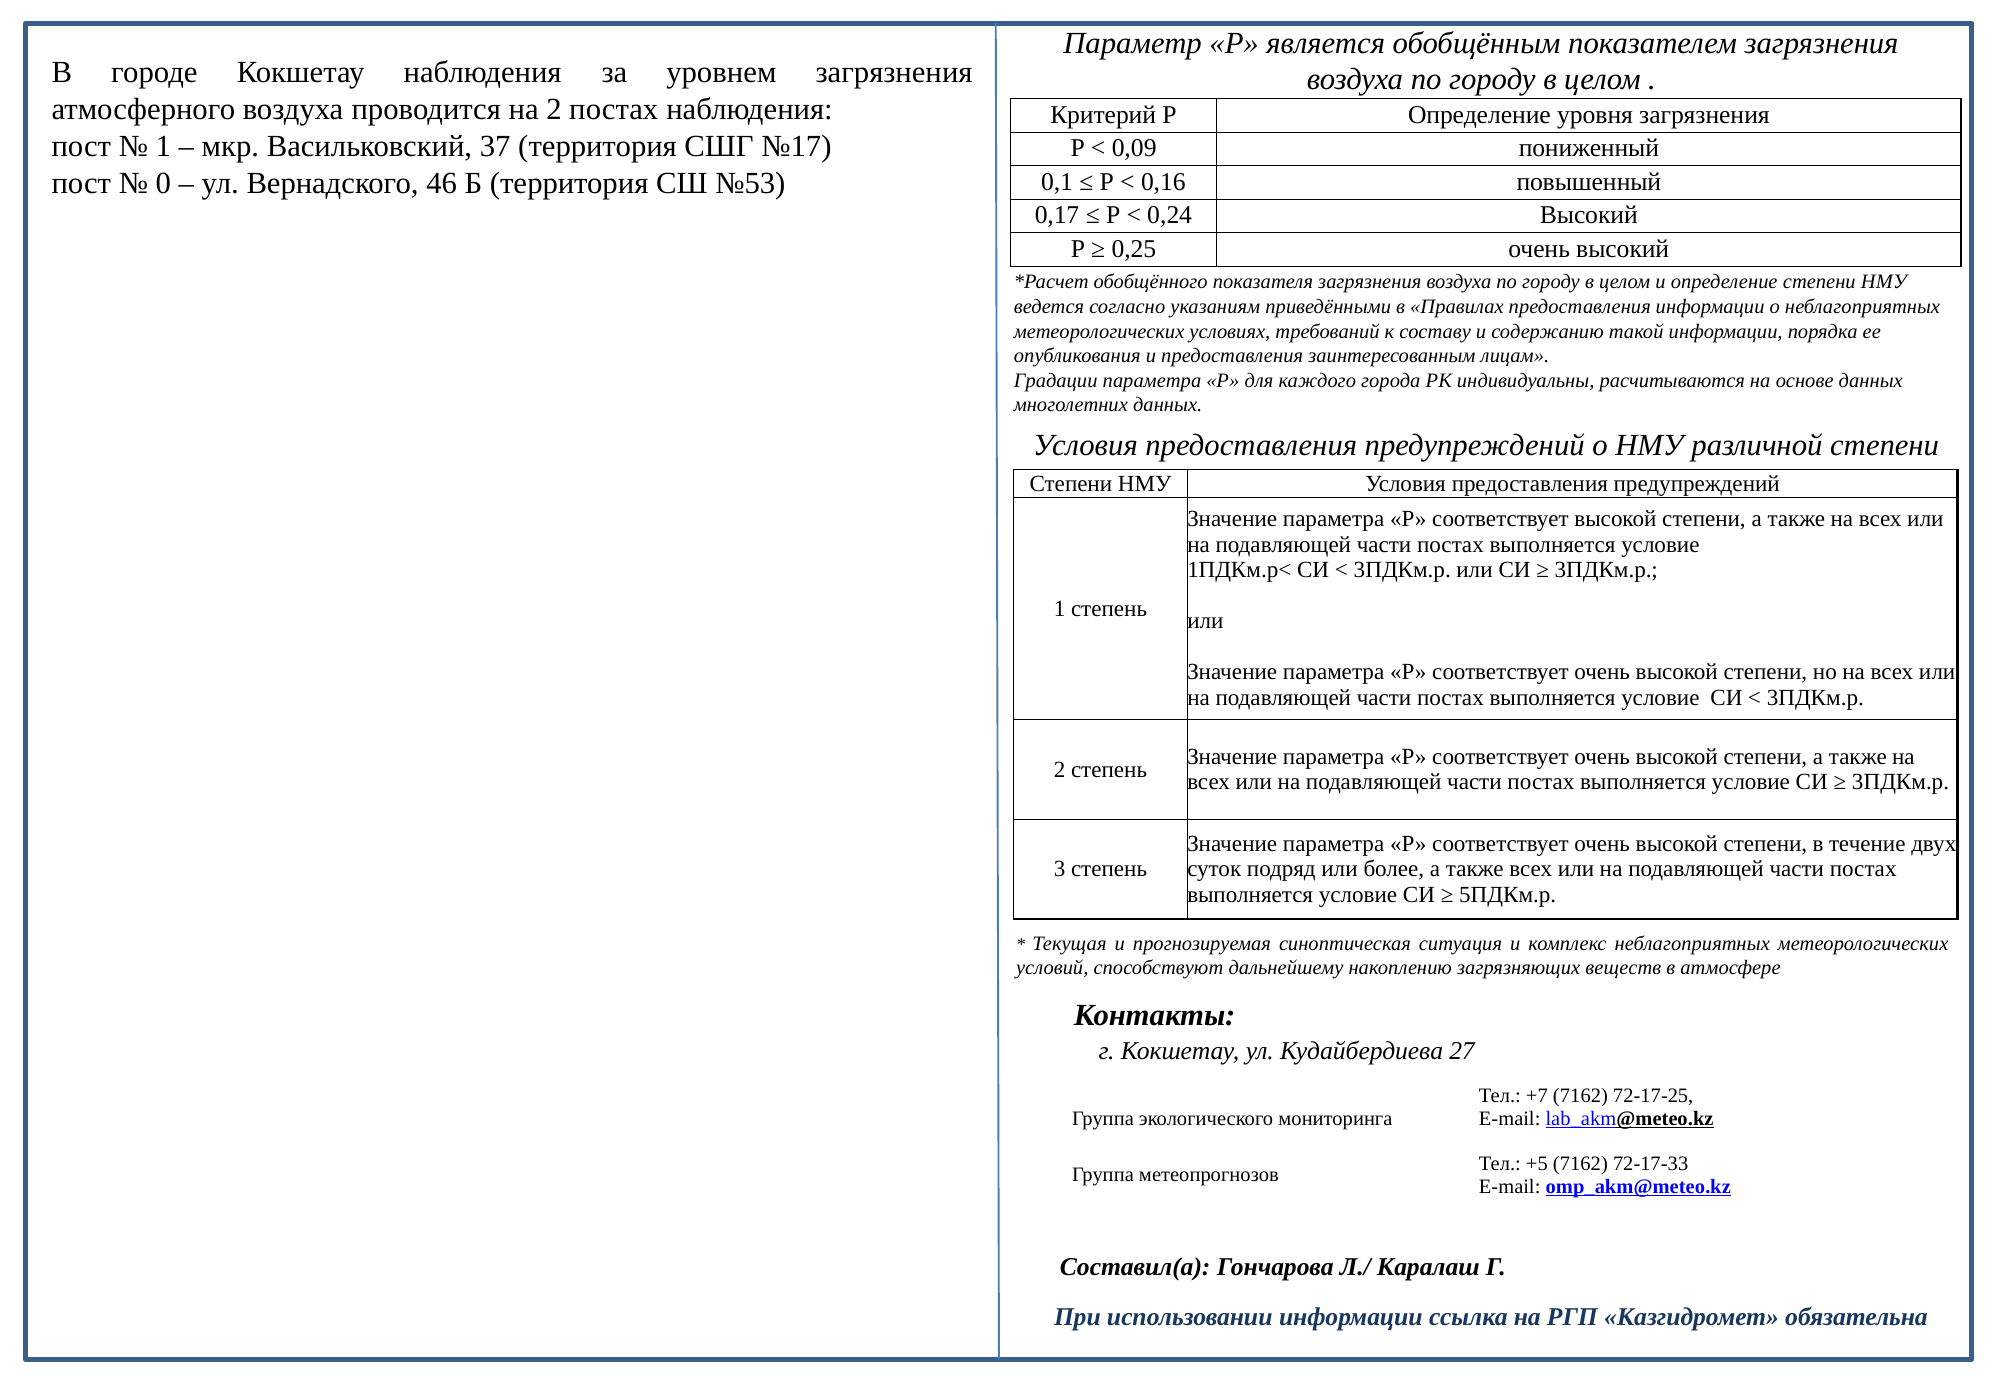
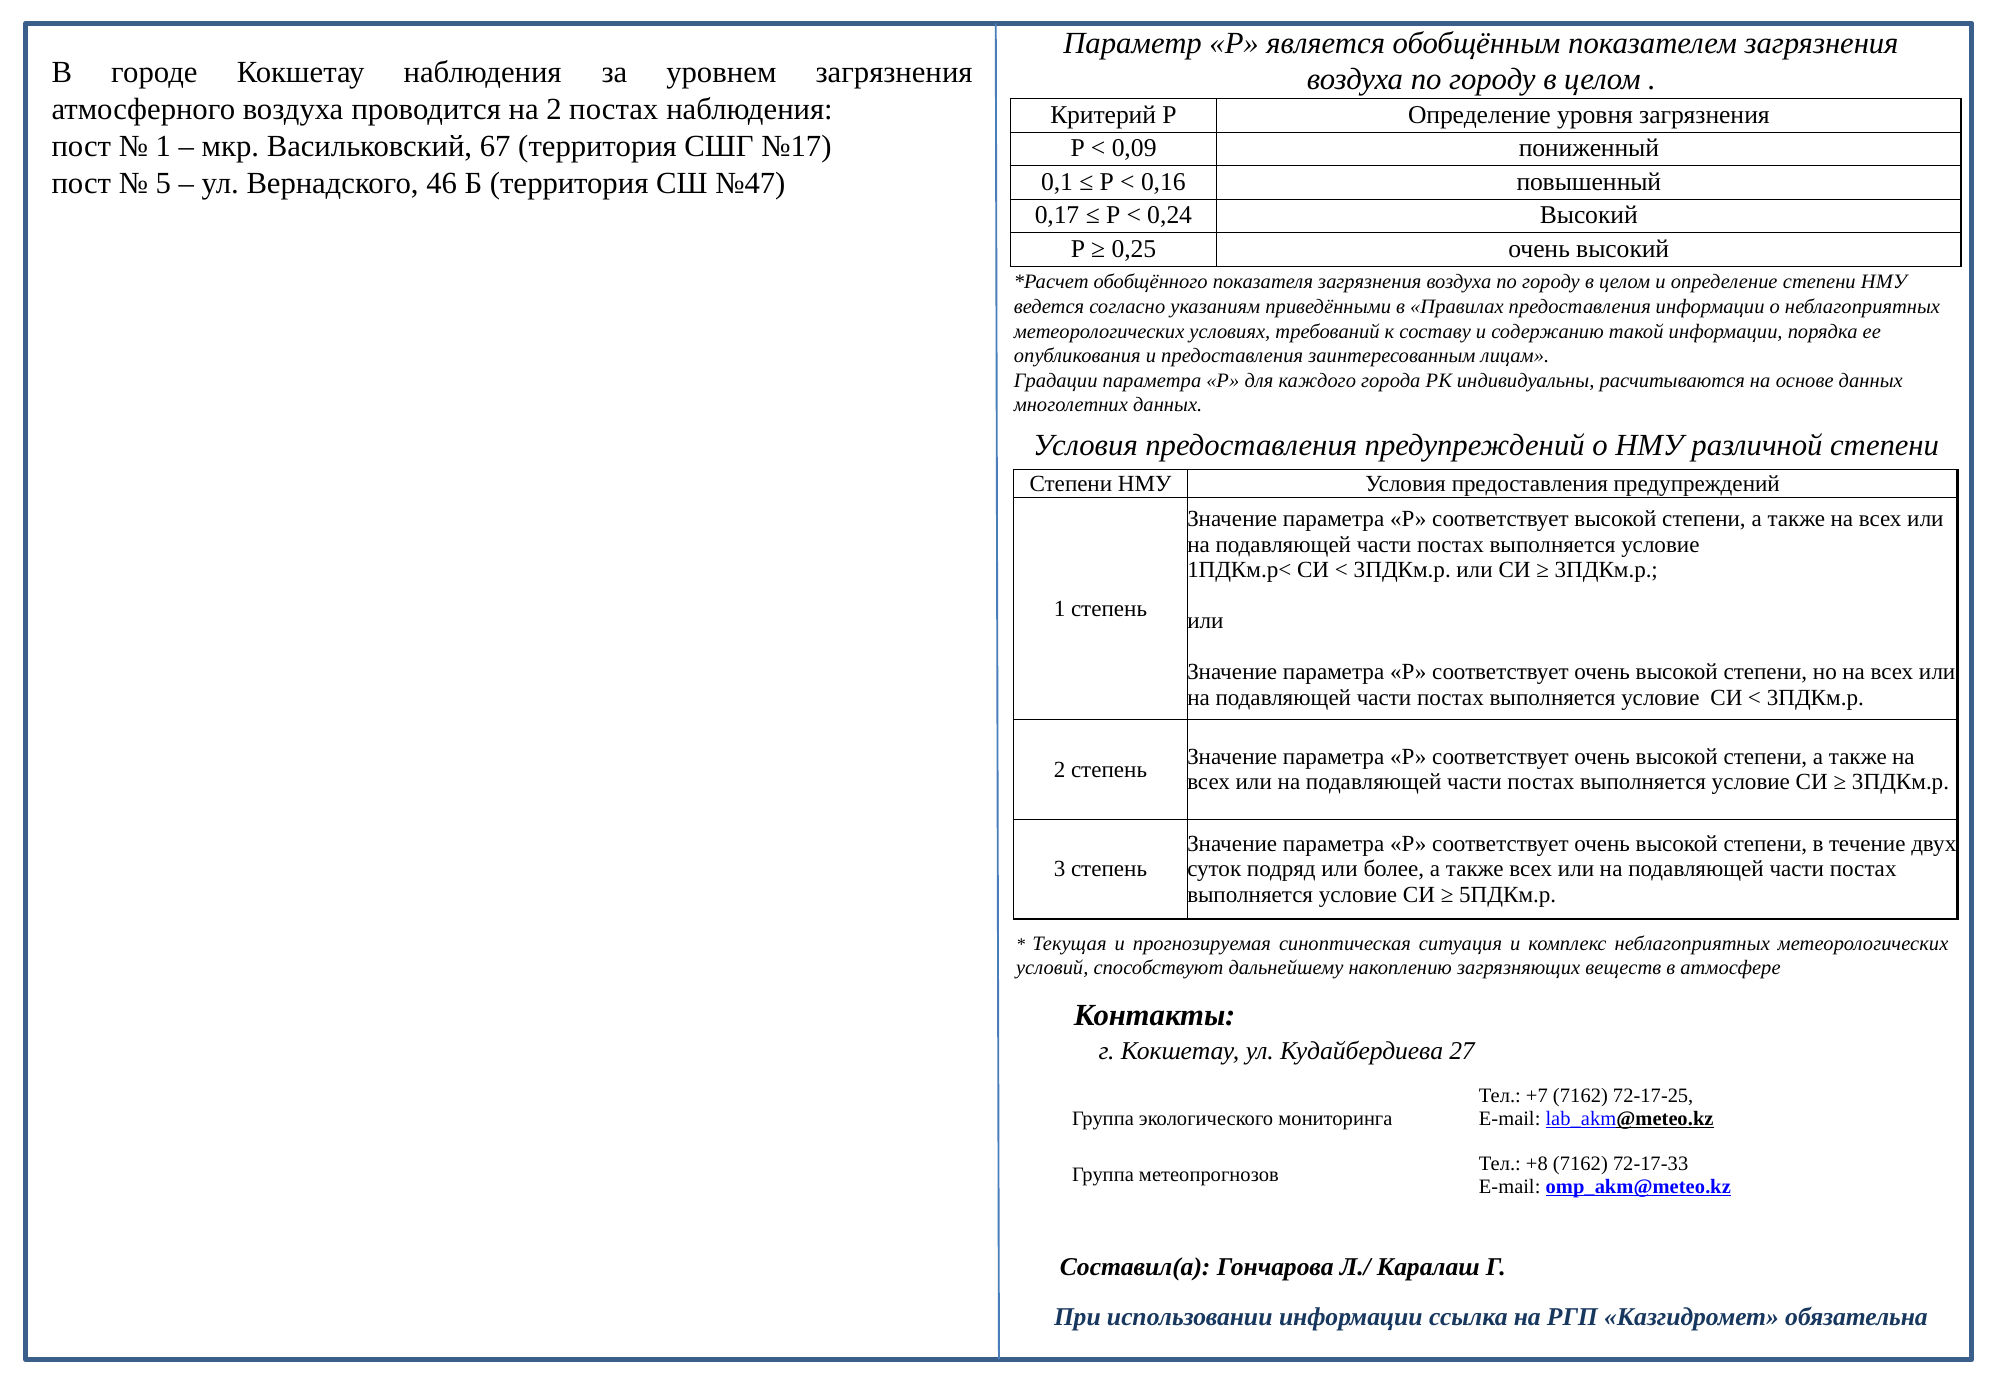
37: 37 -> 67 (495, 147)
0: 0 -> 5 (163, 183)
№53: №53 -> №47 (750, 183)
+5: +5 -> +8 (1537, 1164)
